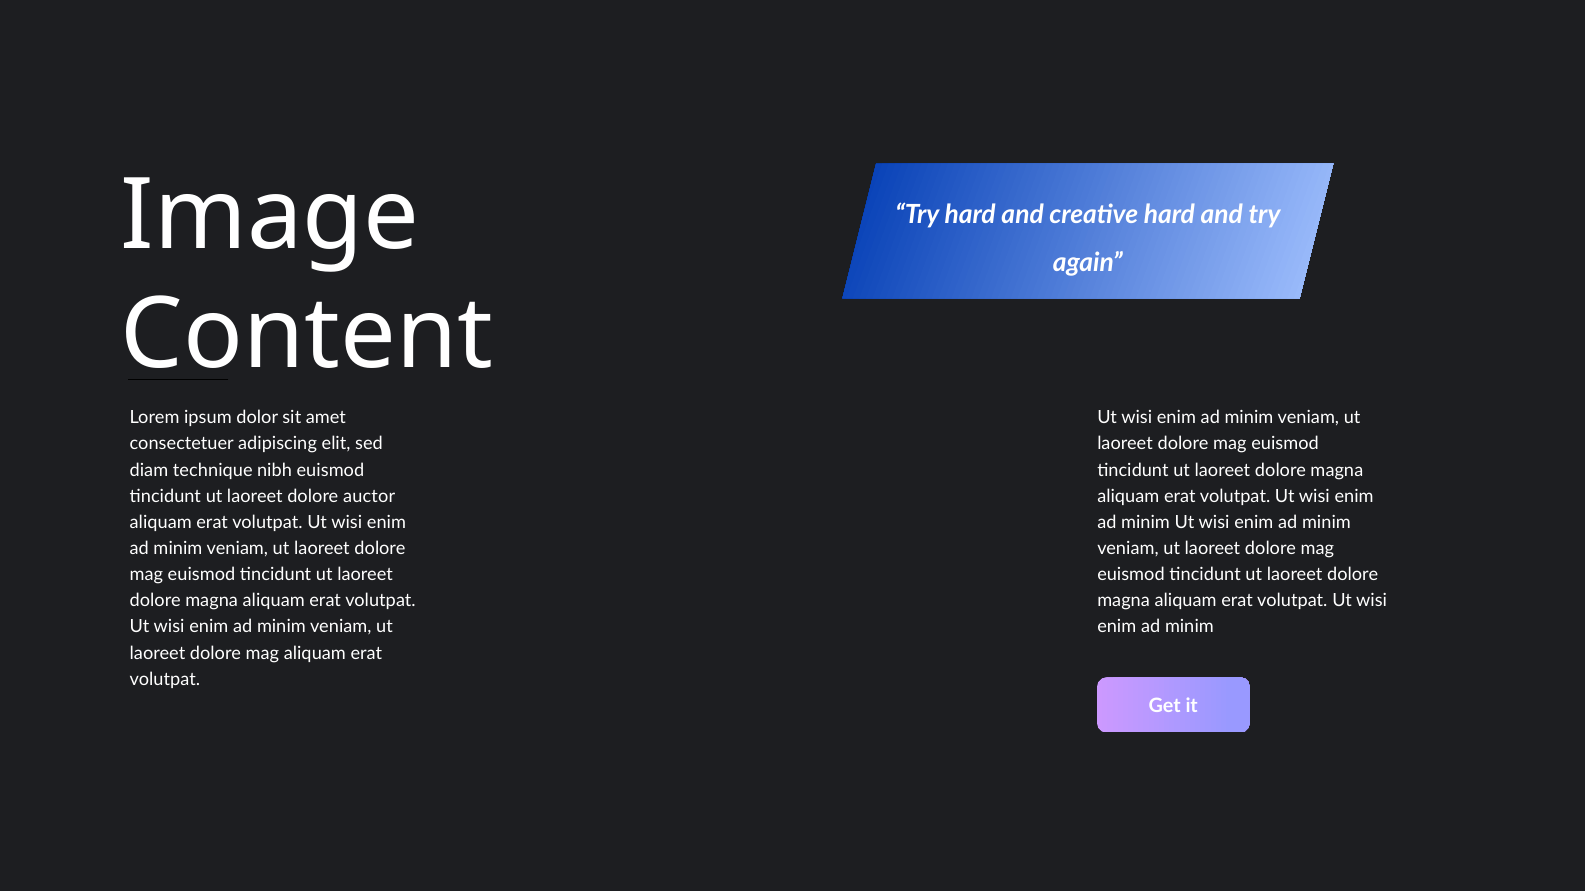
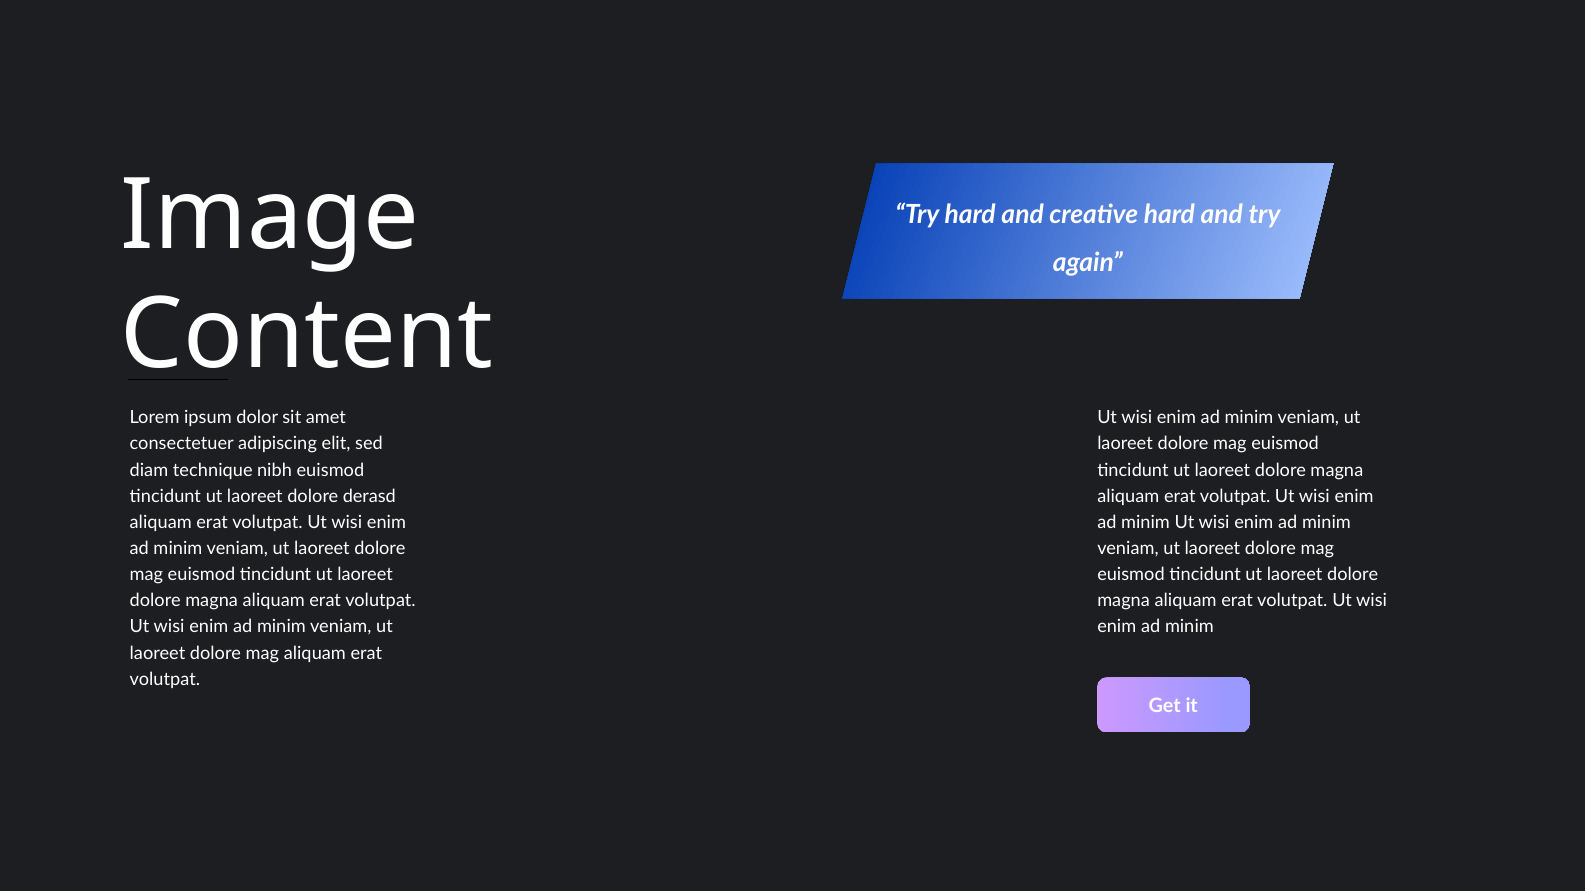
auctor: auctor -> derasd (369, 497)
